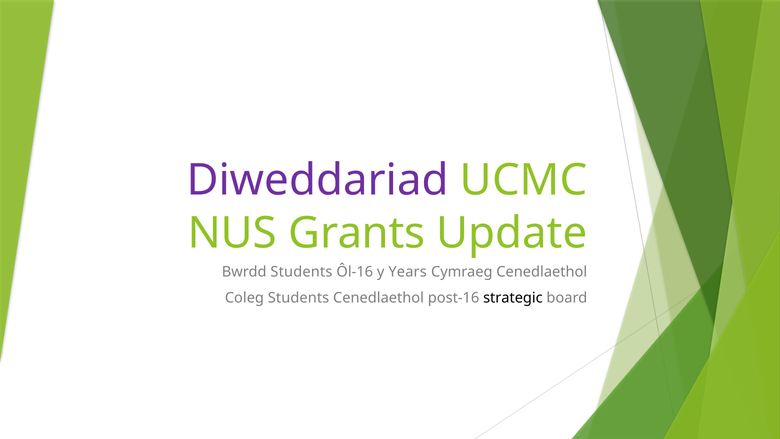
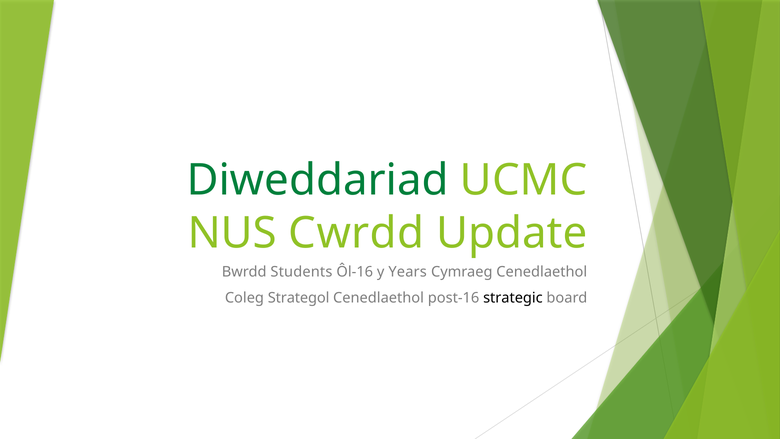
Diweddariad colour: purple -> green (318, 180)
Grants: Grants -> Cwrdd (356, 233)
Coleg Students: Students -> Strategol (299, 298)
